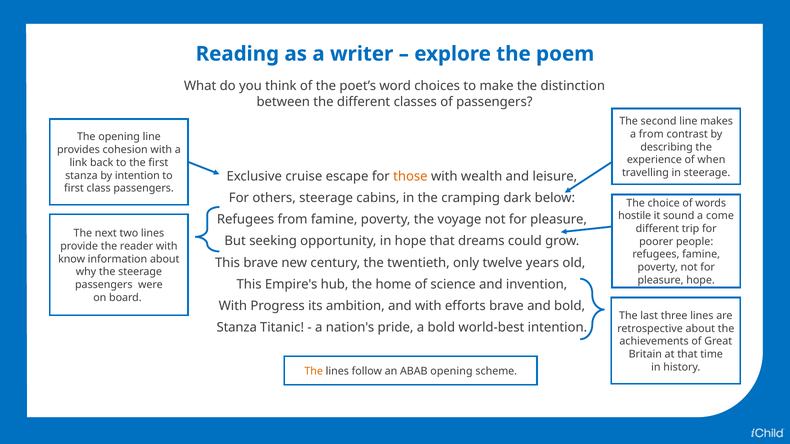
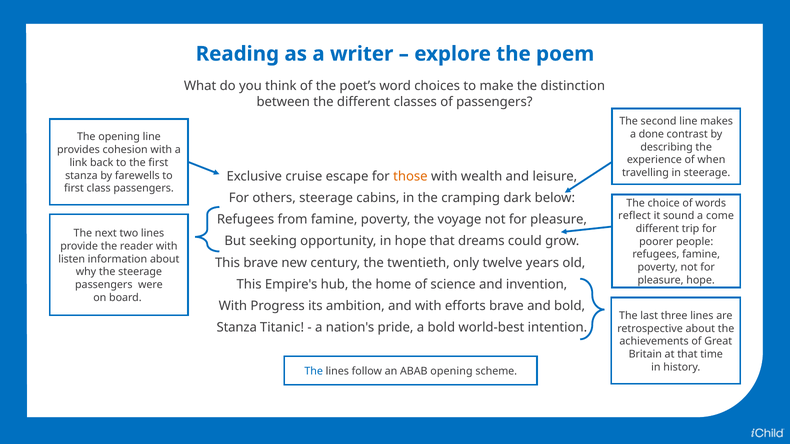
a from: from -> done (651, 134)
by intention: intention -> farewells (137, 176)
hostile: hostile -> reflect (635, 216)
know: know -> listen (72, 259)
The colour: orange -> blue (314, 372)
